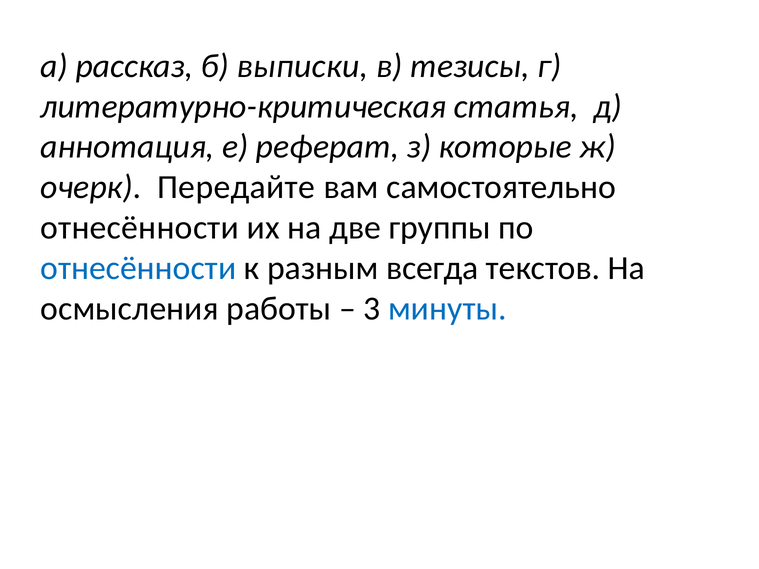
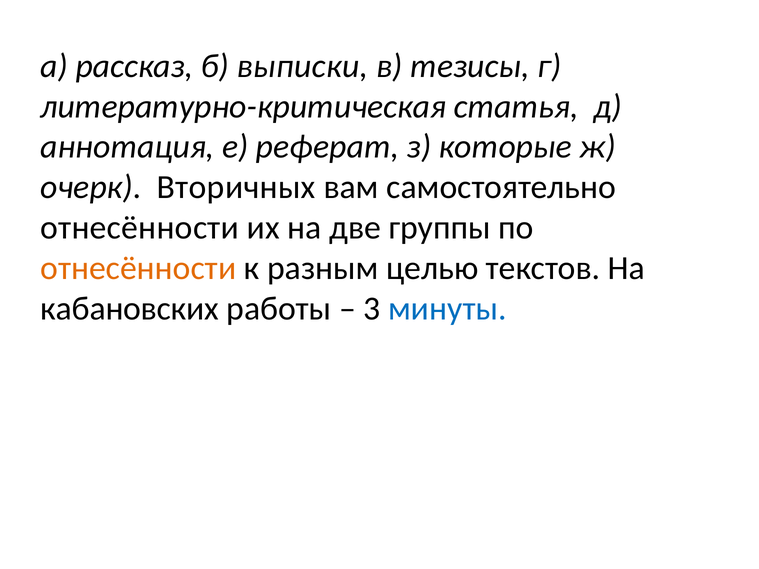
Передайте: Передайте -> Вторичных (236, 187)
отнесённости colour: blue -> orange (138, 268)
всегда: всегда -> целью (432, 268)
осмысления: осмысления -> кабановских (130, 309)
